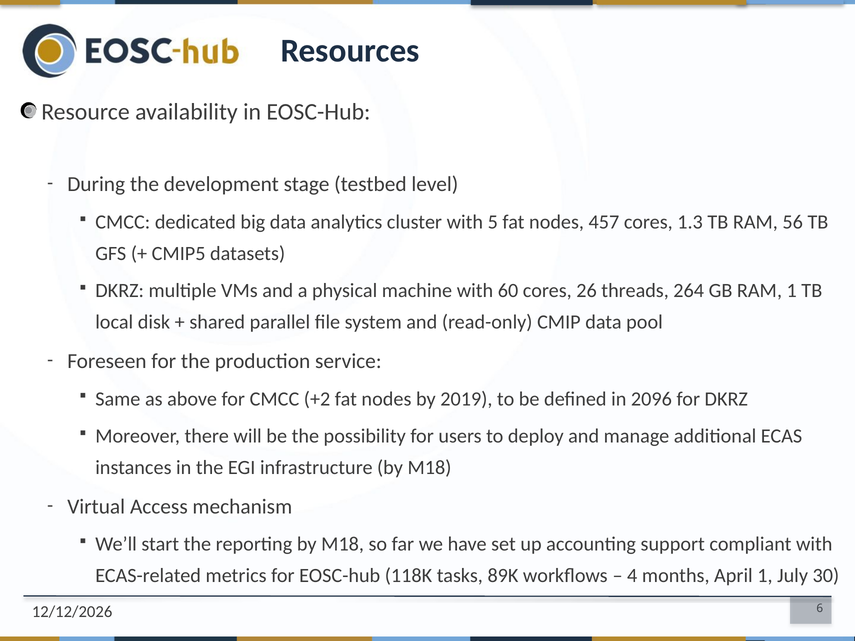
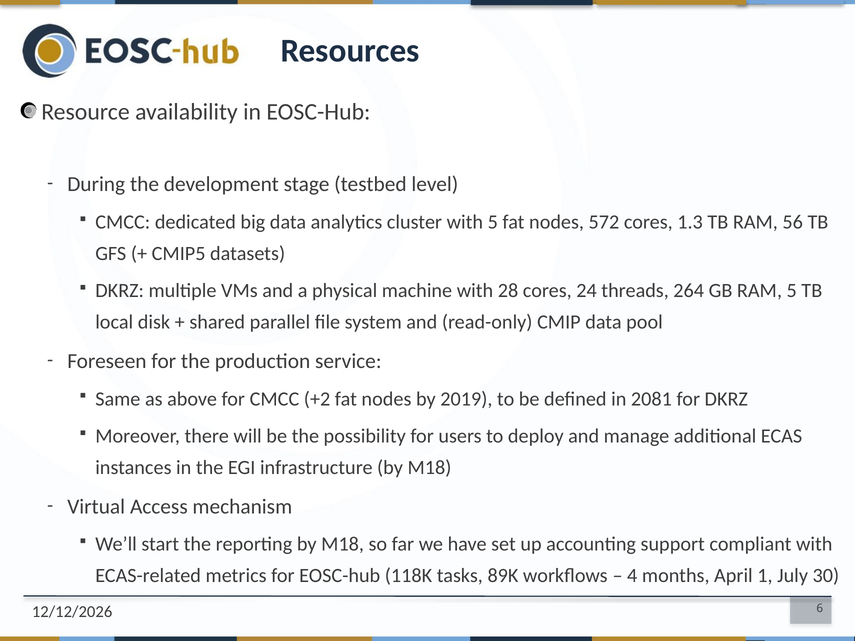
457: 457 -> 572 (604, 222)
60: 60 -> 28 (508, 291)
26: 26 -> 24 (587, 291)
RAM 1: 1 -> 5 (792, 291)
2096: 2096 -> 2081 (651, 399)
